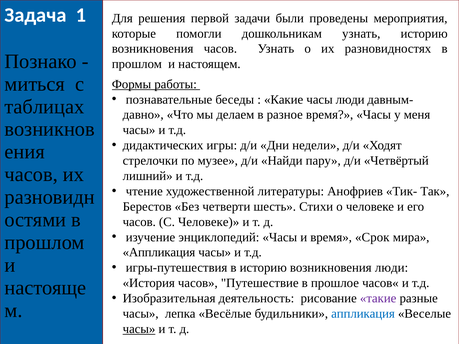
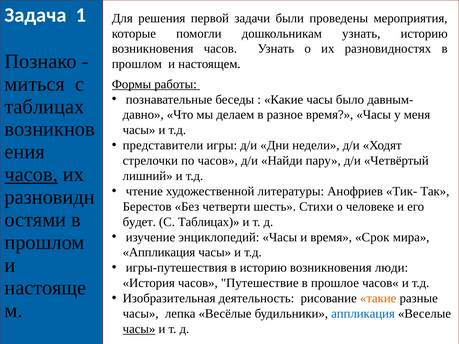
часы люди: люди -> было (350, 100)
дидактических: дидактических -> представители (163, 145)
по музее: музее -> часов (218, 161)
часов underline: none -> present (31, 175)
часов: часов -> будет (139, 222)
Человеке: Человеке -> Таблицах (209, 222)
такие colour: purple -> orange (378, 299)
